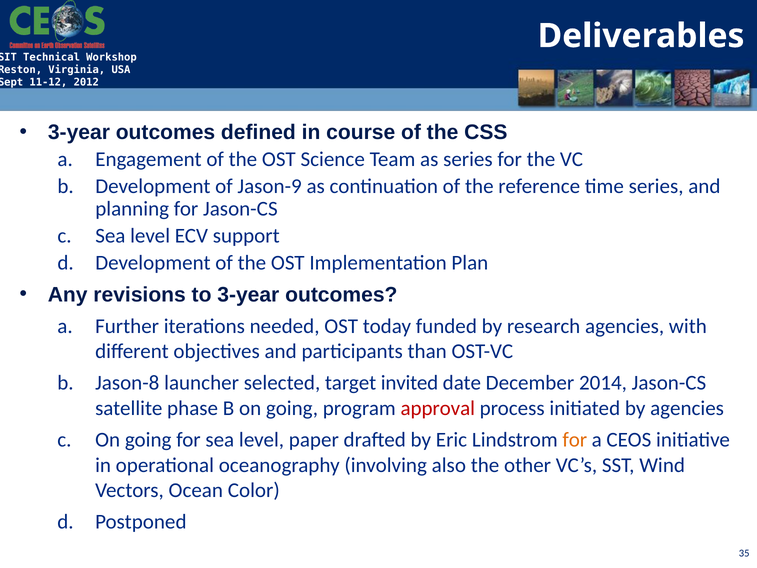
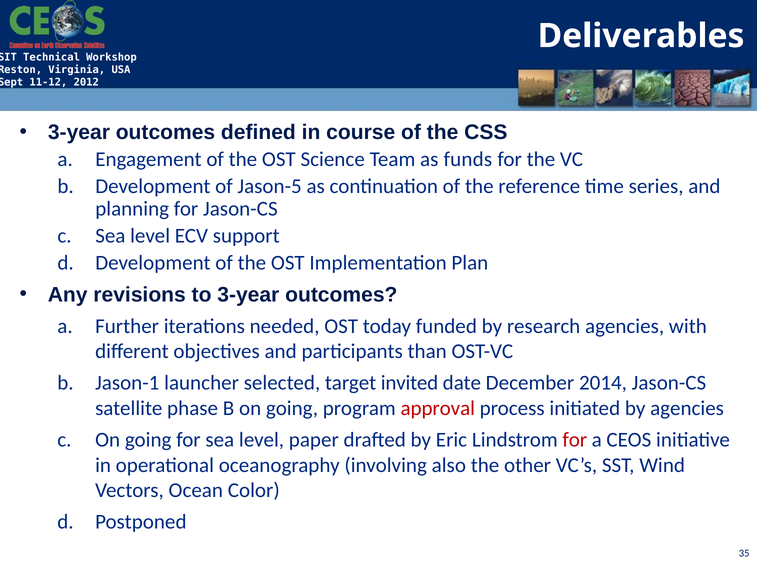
as series: series -> funds (468, 159)
Jason-9: Jason-9 -> Jason-5 (270, 186)
Jason-8: Jason-8 -> Jason-1 (127, 383)
for colour: orange -> red (575, 440)
